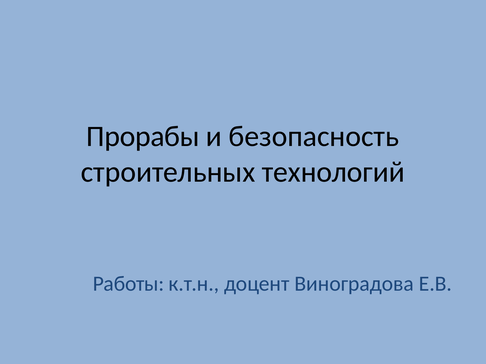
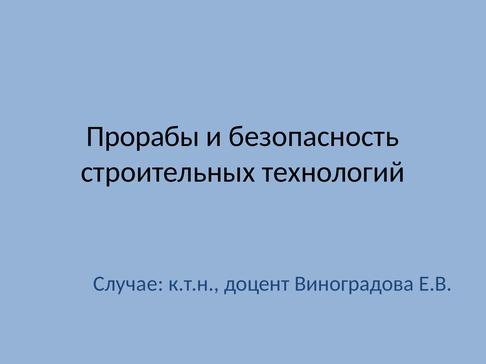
Работы: Работы -> Случае (128, 284)
